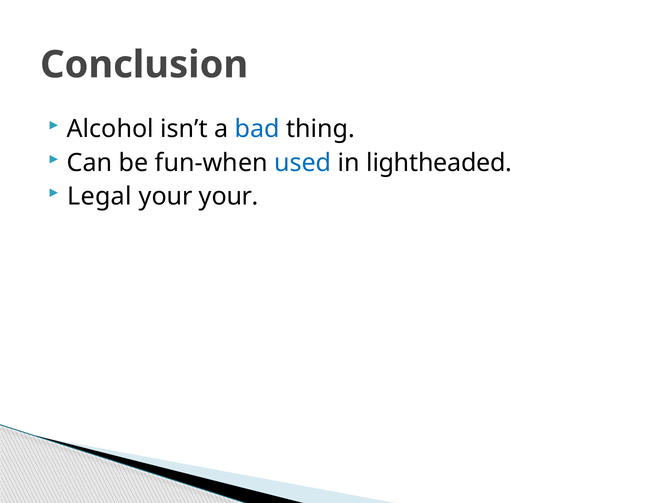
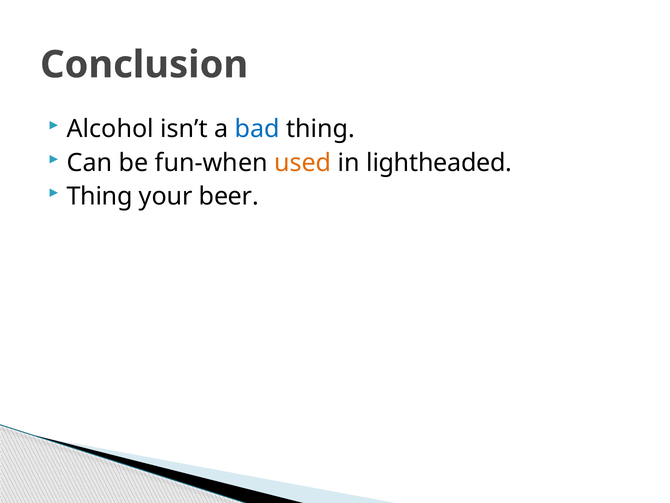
used colour: blue -> orange (303, 163)
Legal: Legal -> Thing (100, 196)
your your: your -> beer (229, 196)
